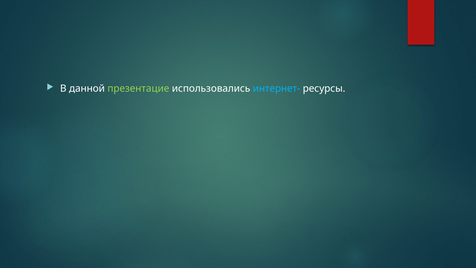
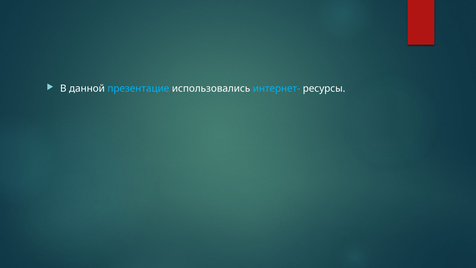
презентацие colour: light green -> light blue (138, 89)
